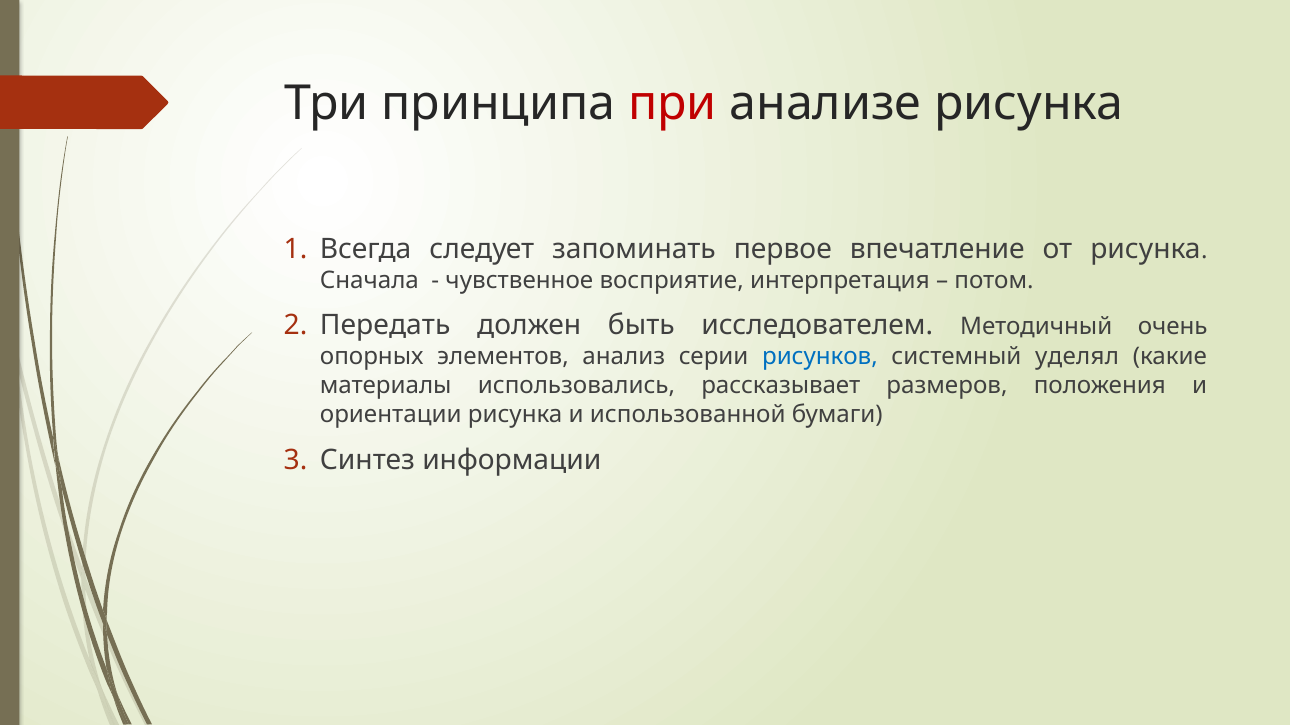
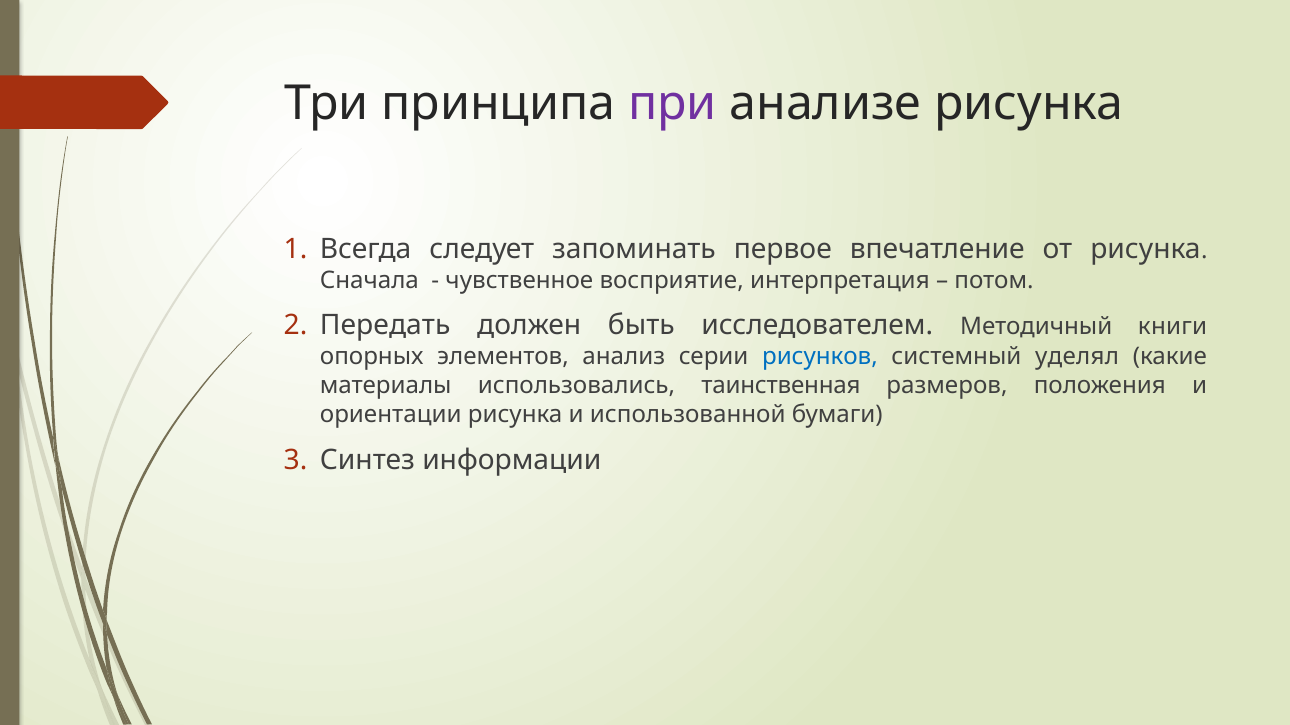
при colour: red -> purple (672, 103)
очень: очень -> книги (1173, 327)
рассказывает: рассказывает -> таинственная (781, 386)
